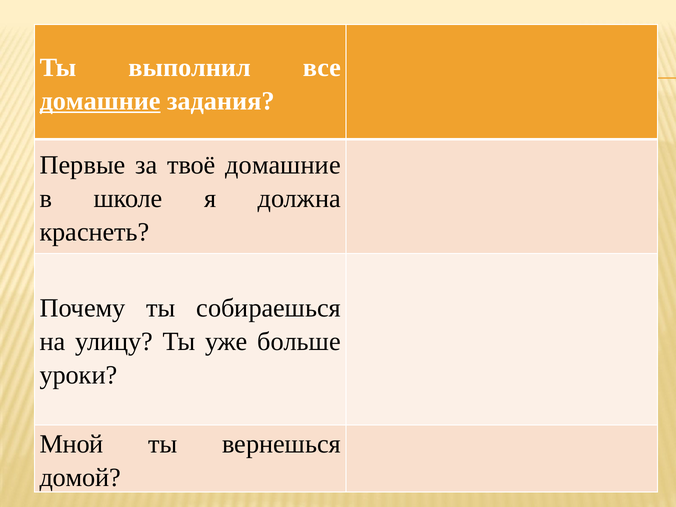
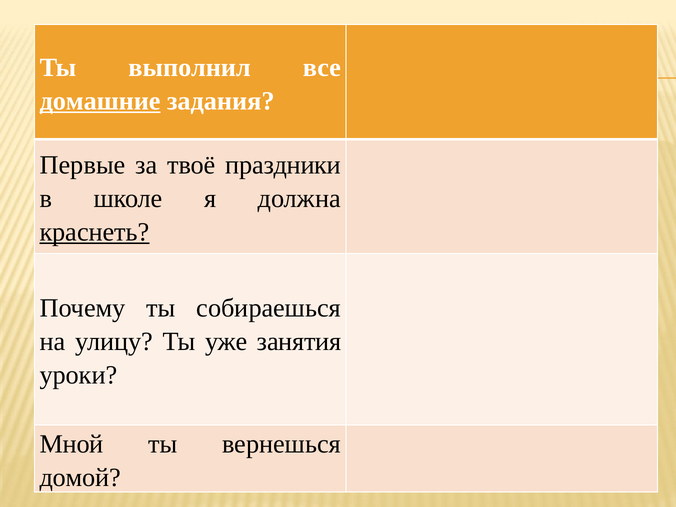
твоё домашние: домашние -> праздники (283, 165)
краснеть underline: none -> present (95, 232)
больше: больше -> занятия (299, 342)
